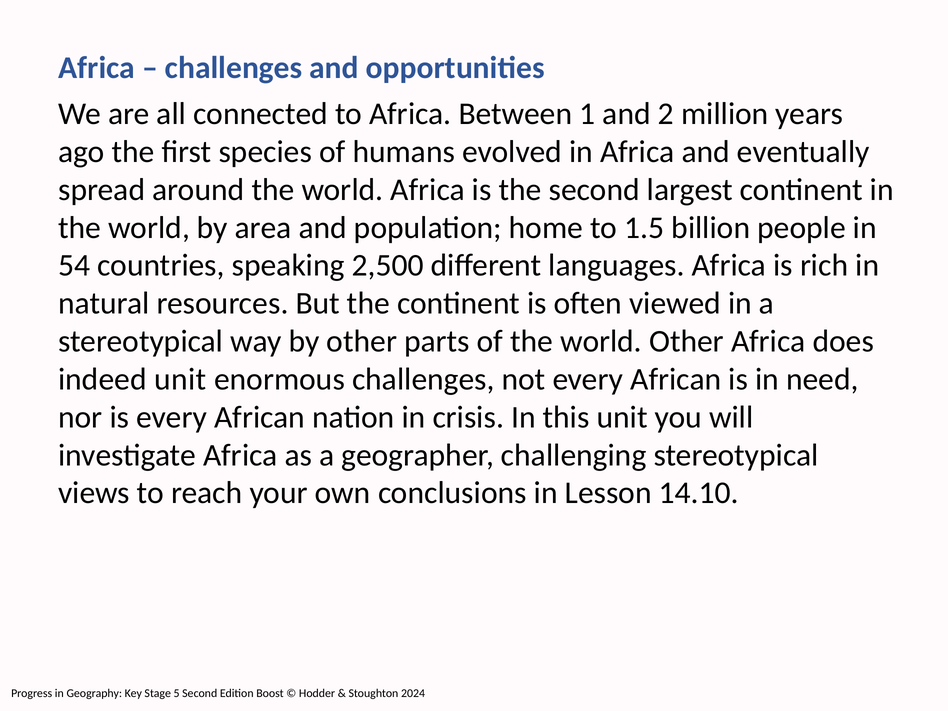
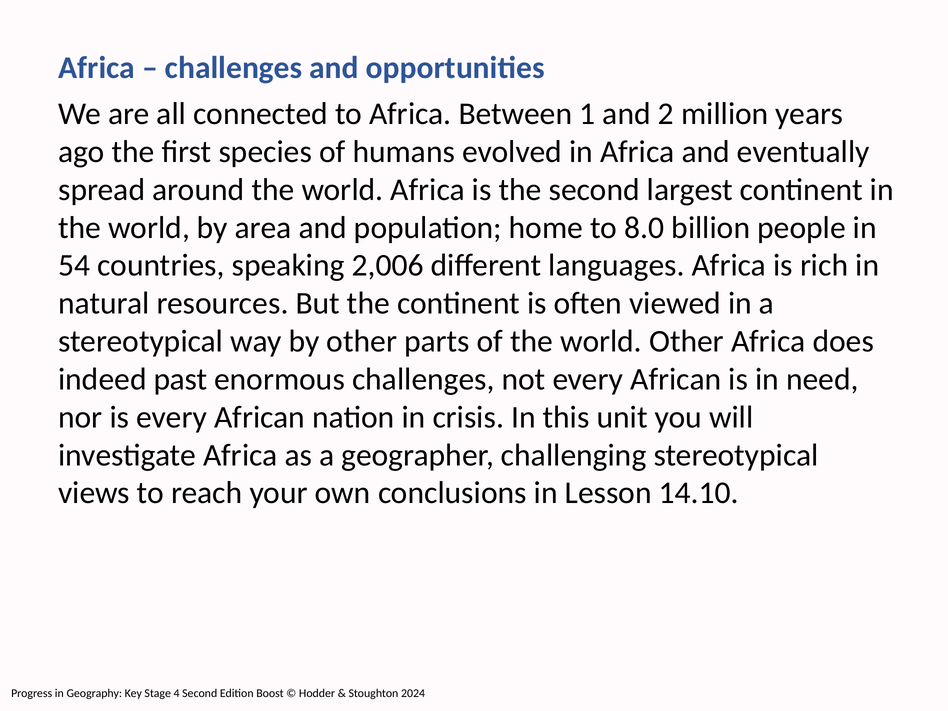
1.5: 1.5 -> 8.0 (644, 228)
2,500: 2,500 -> 2,006 (388, 265)
indeed unit: unit -> past (180, 379)
5: 5 -> 4 (177, 693)
